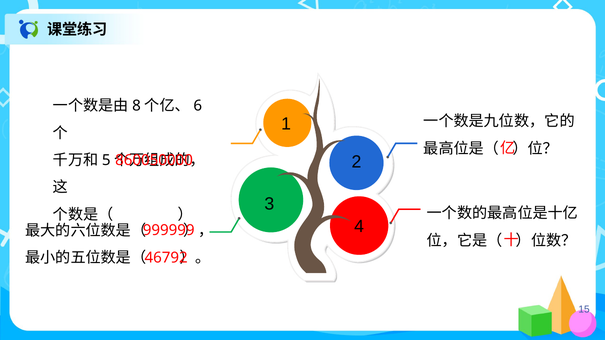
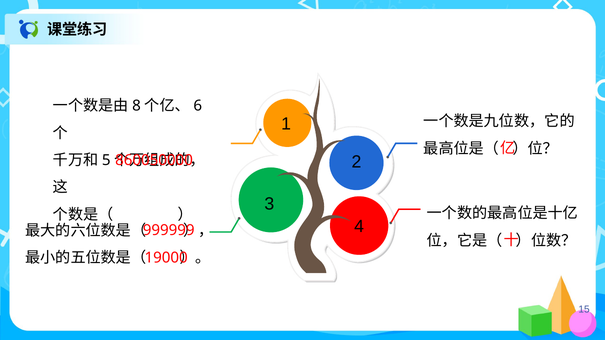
46792: 46792 -> 19000 (166, 258)
